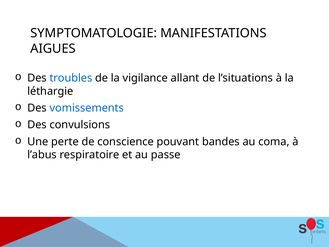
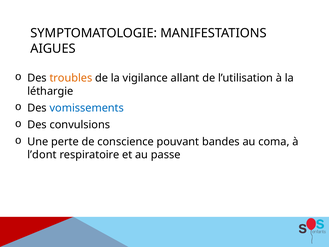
troubles colour: blue -> orange (71, 78)
l’situations: l’situations -> l’utilisation (246, 78)
l’abus: l’abus -> l’dont (42, 155)
